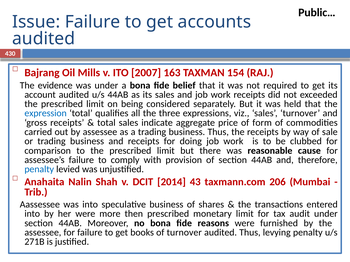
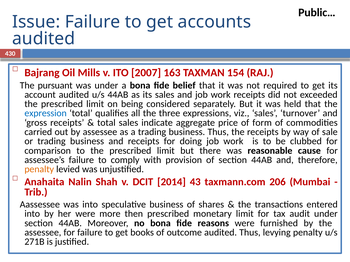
evidence: evidence -> pursuant (55, 85)
penalty colour: blue -> orange (39, 170)
of turnover: turnover -> outcome (184, 233)
